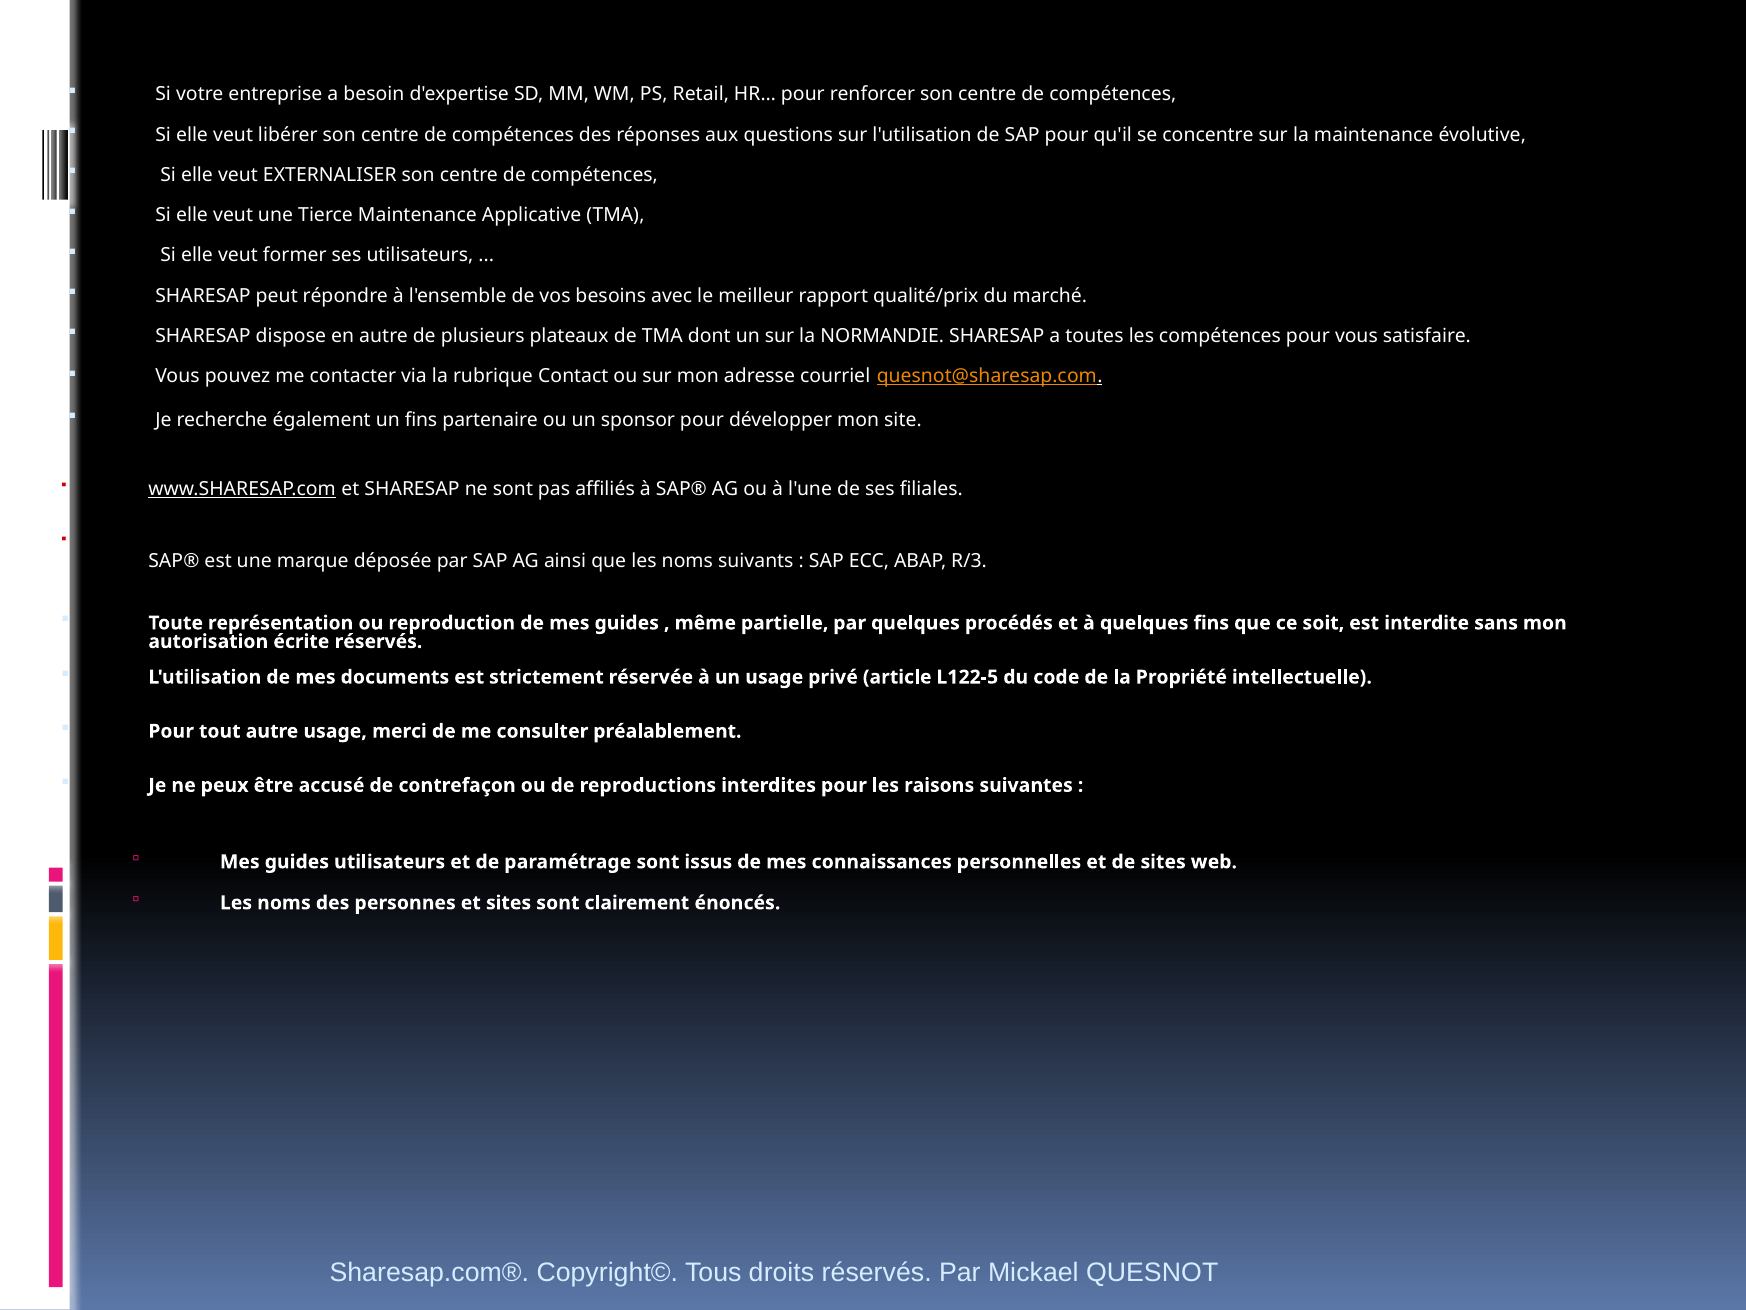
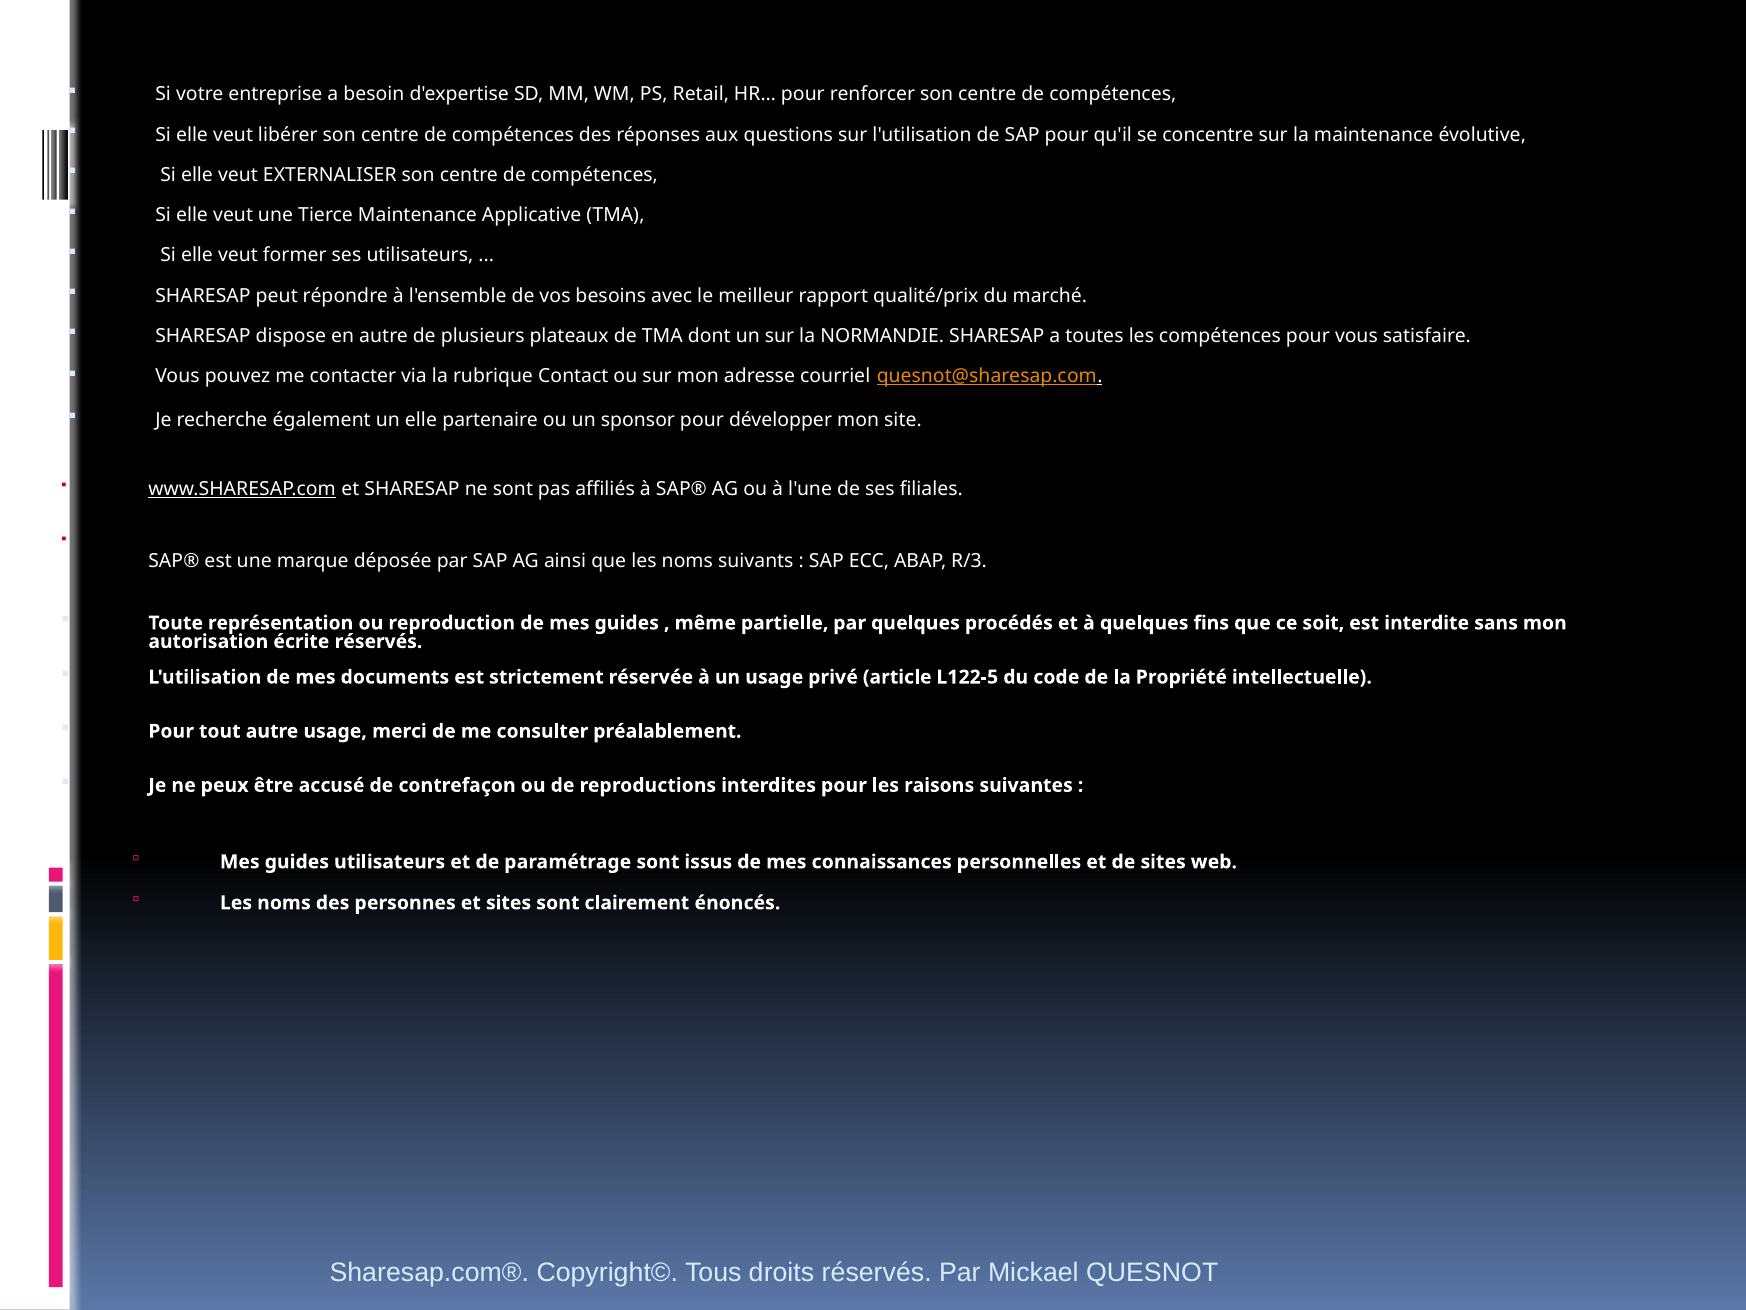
un fins: fins -> elle (421, 420)
